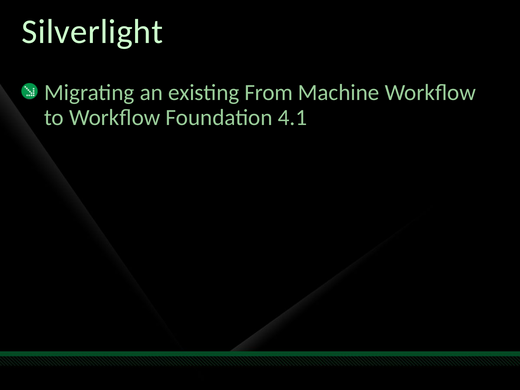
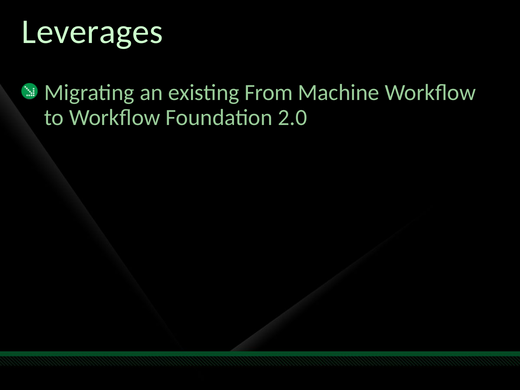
Silverlight: Silverlight -> Leverages (92, 32)
4.1: 4.1 -> 2.0 (292, 118)
